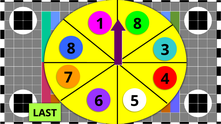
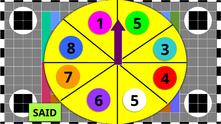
1 8: 8 -> 5 (137, 24)
LAST: LAST -> SAID (45, 113)
